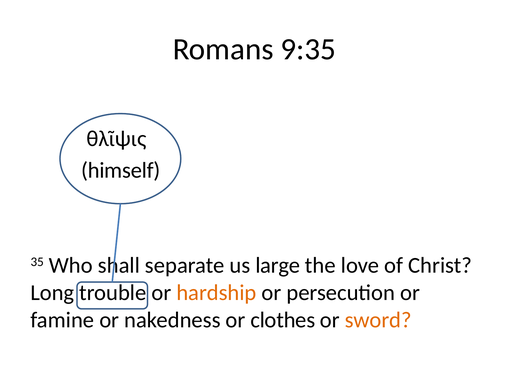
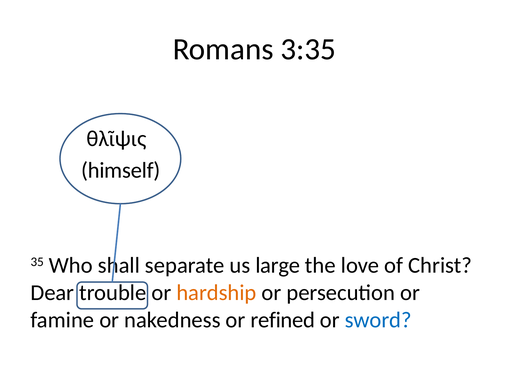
9:35: 9:35 -> 3:35 (308, 49)
Long: Long -> Dear (52, 292)
clothes: clothes -> refined (283, 320)
sword colour: orange -> blue (378, 320)
